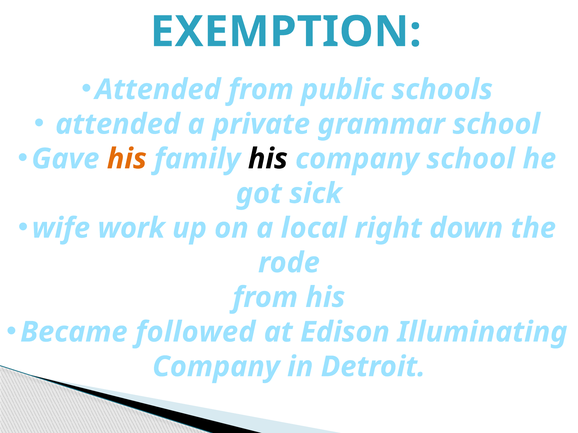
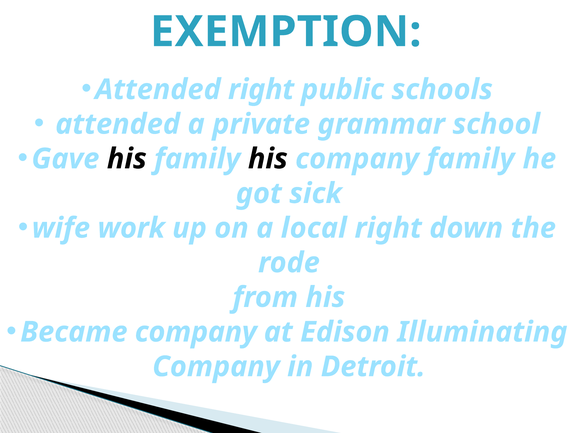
Attended from: from -> right (261, 90)
his colour: orange -> black (127, 159)
company school: school -> family (471, 159)
Became followed: followed -> company (196, 332)
